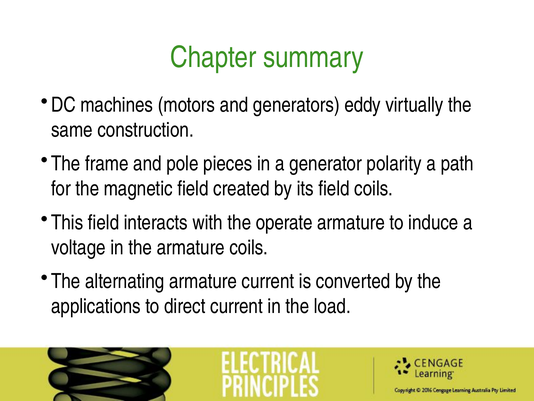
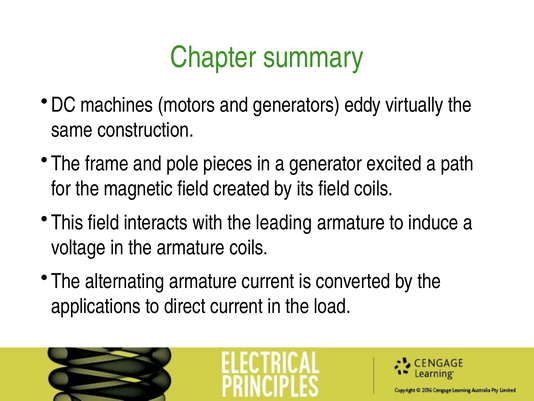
polarity: polarity -> excited (394, 164)
operate: operate -> leading (284, 222)
